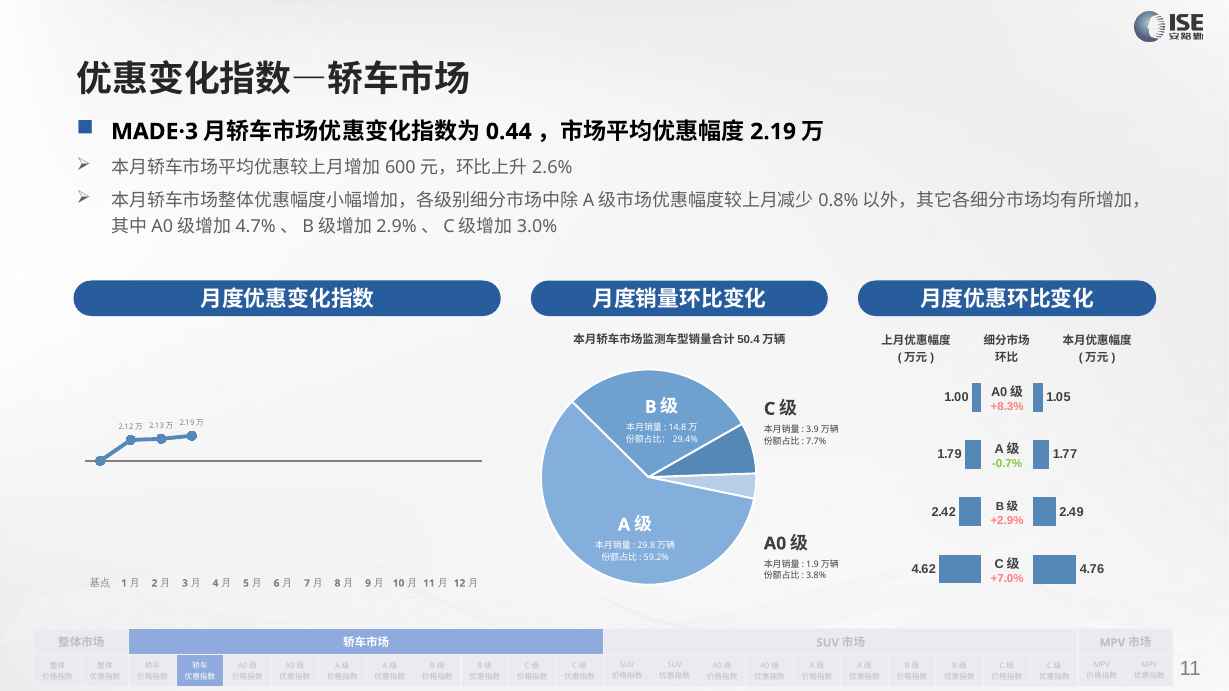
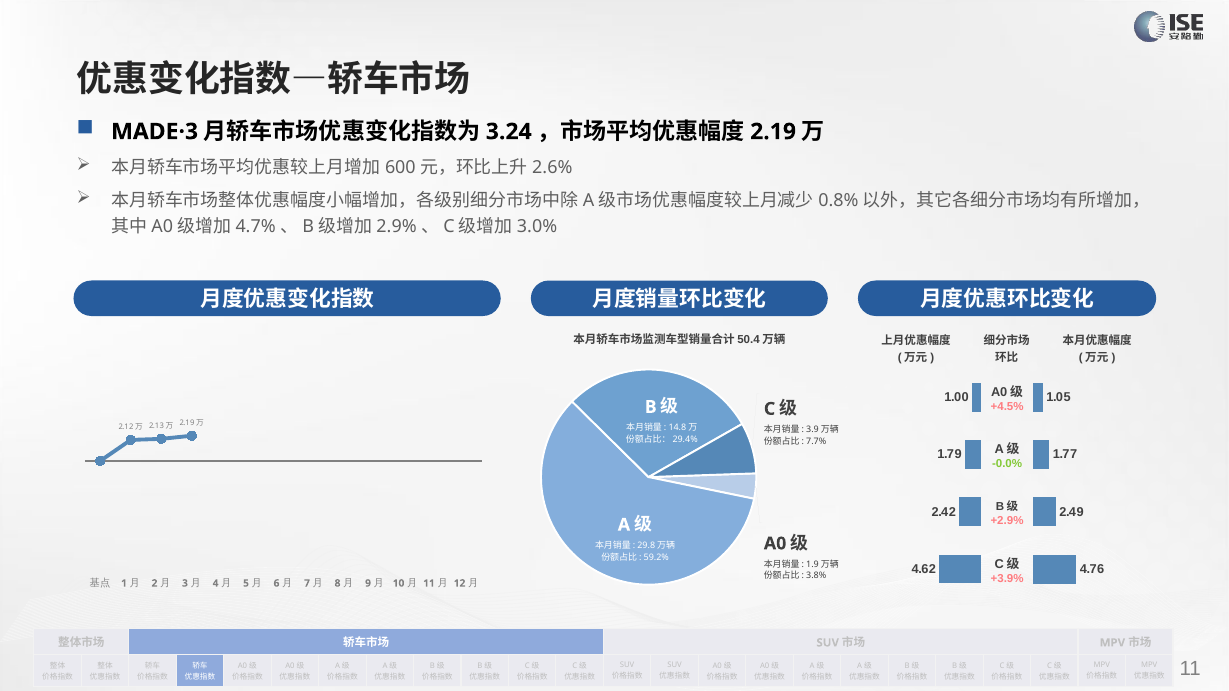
0.44: 0.44 -> 3.24 (509, 132)
+8.3%: +8.3% -> +4.5% (1007, 407)
-0.7%: -0.7% -> -0.0% (1007, 464)
+7.0%: +7.0% -> +3.9% (1007, 579)
